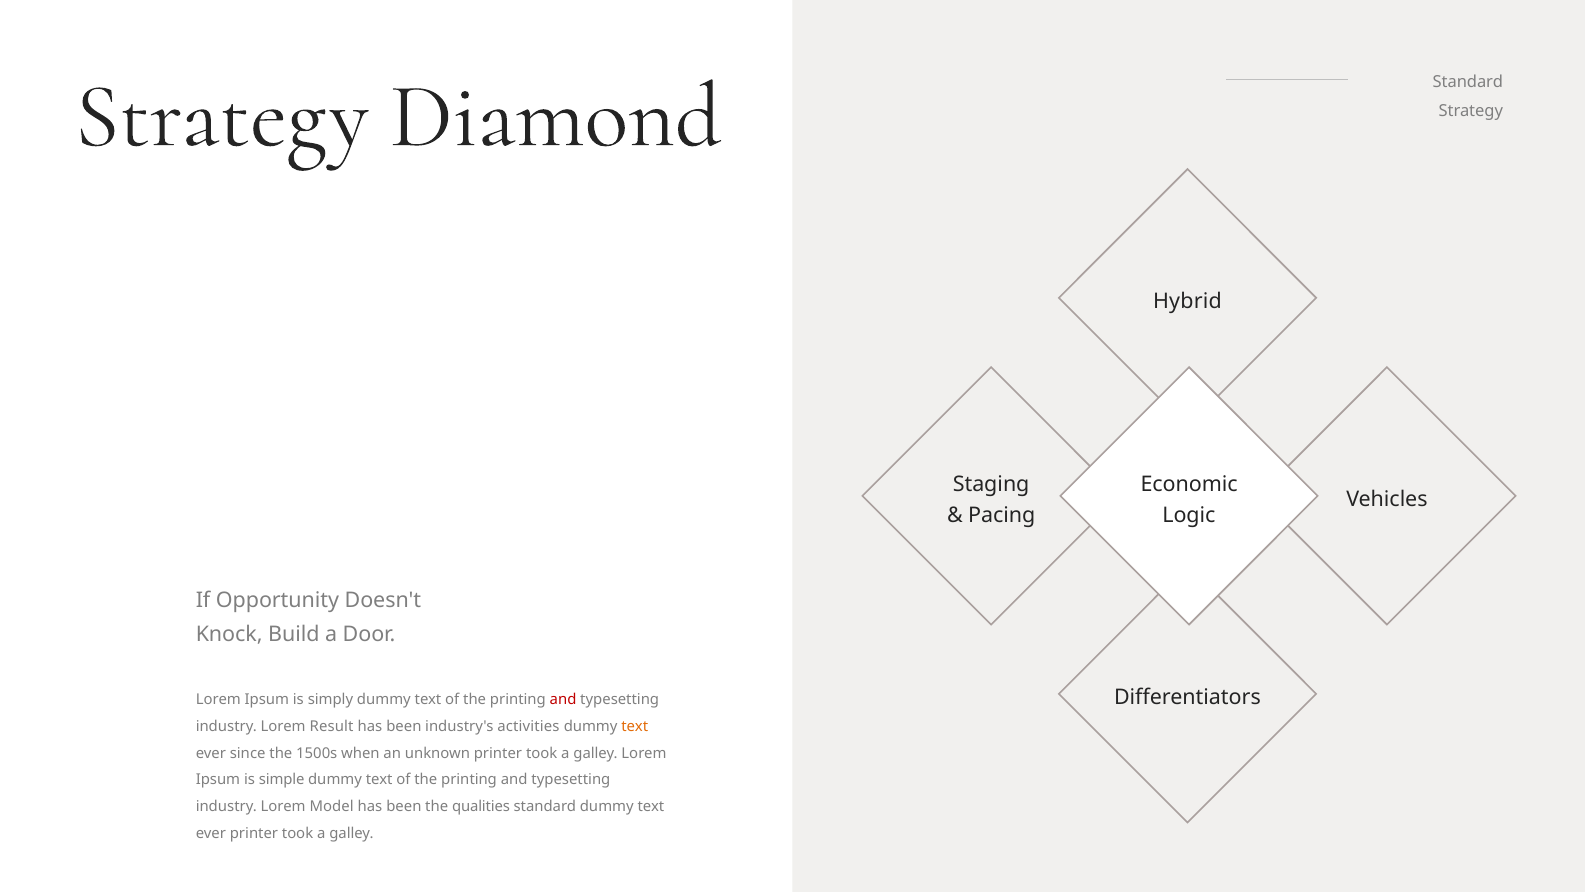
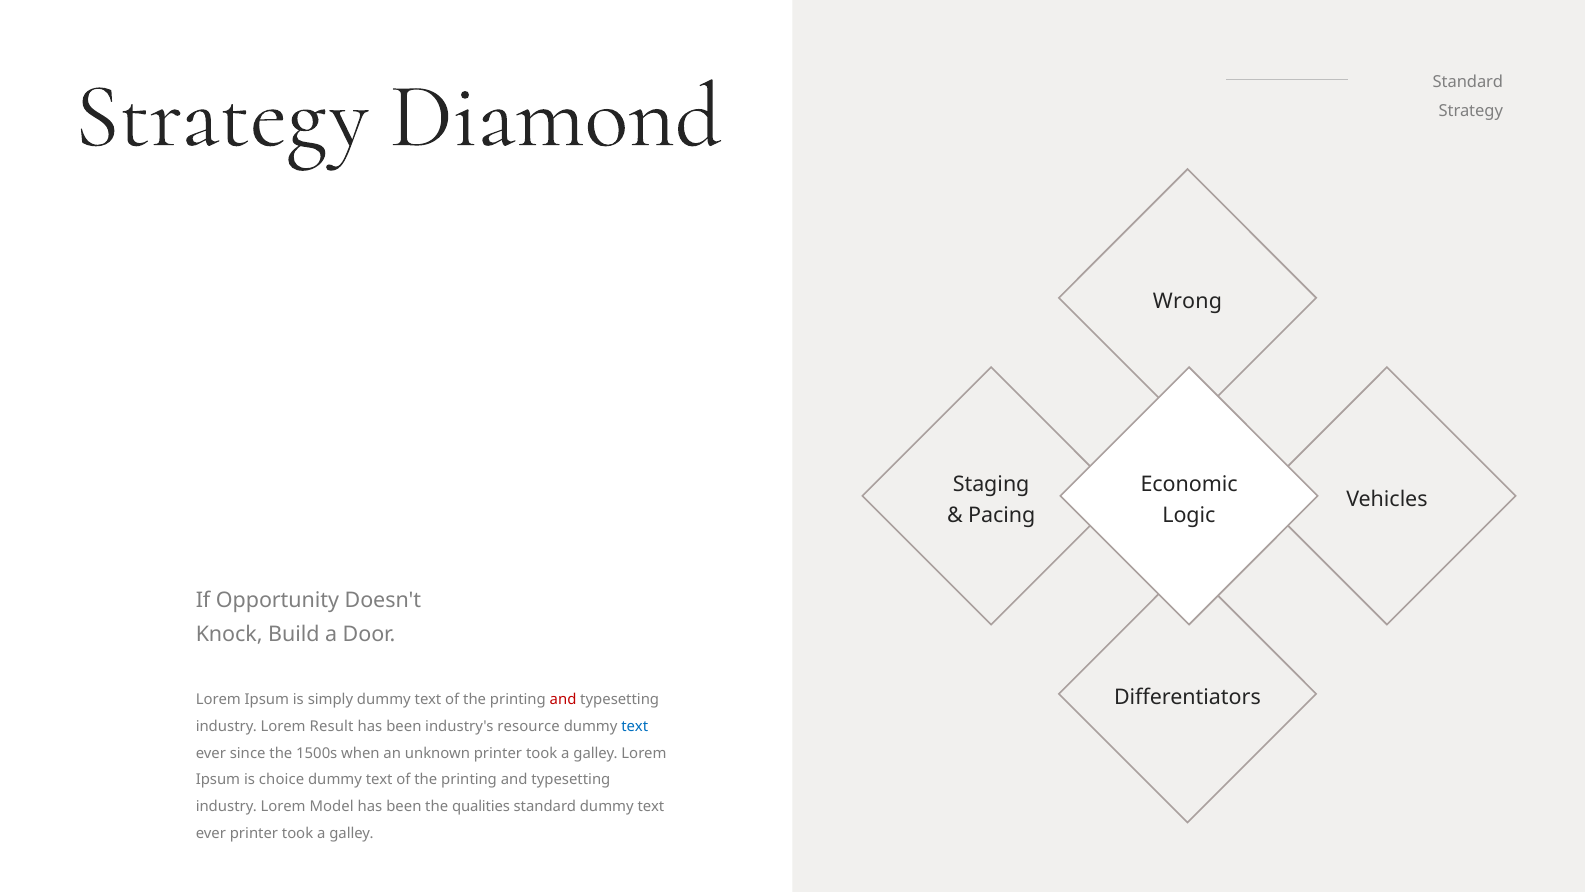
Hybrid: Hybrid -> Wrong (1187, 302)
activities: activities -> resource (529, 726)
text colour: orange -> blue (635, 726)
simple: simple -> choice (282, 780)
